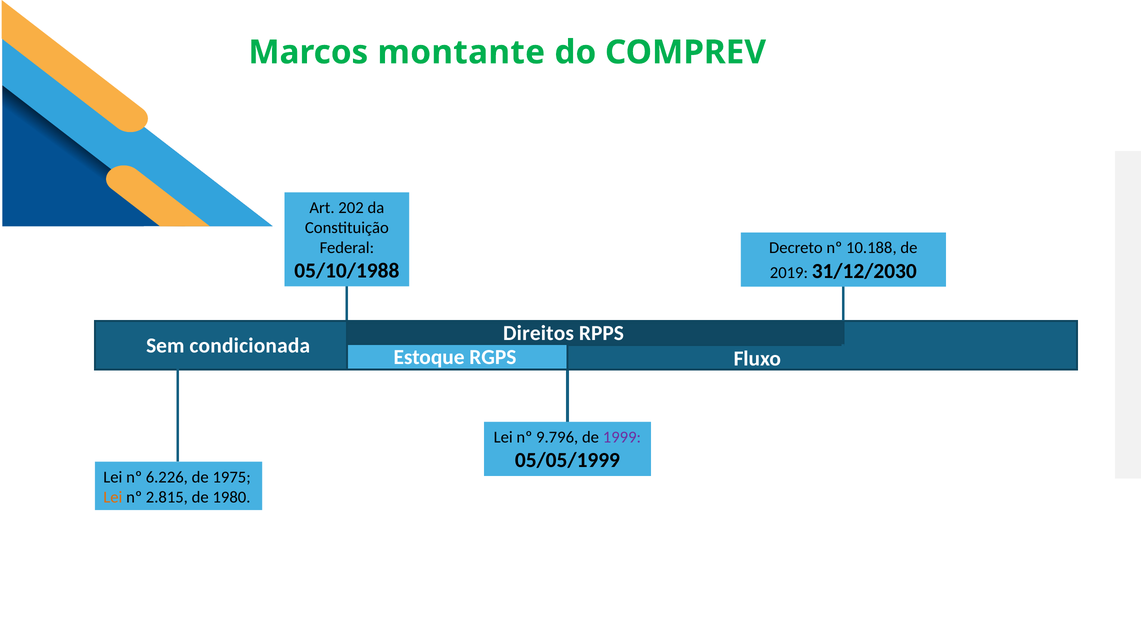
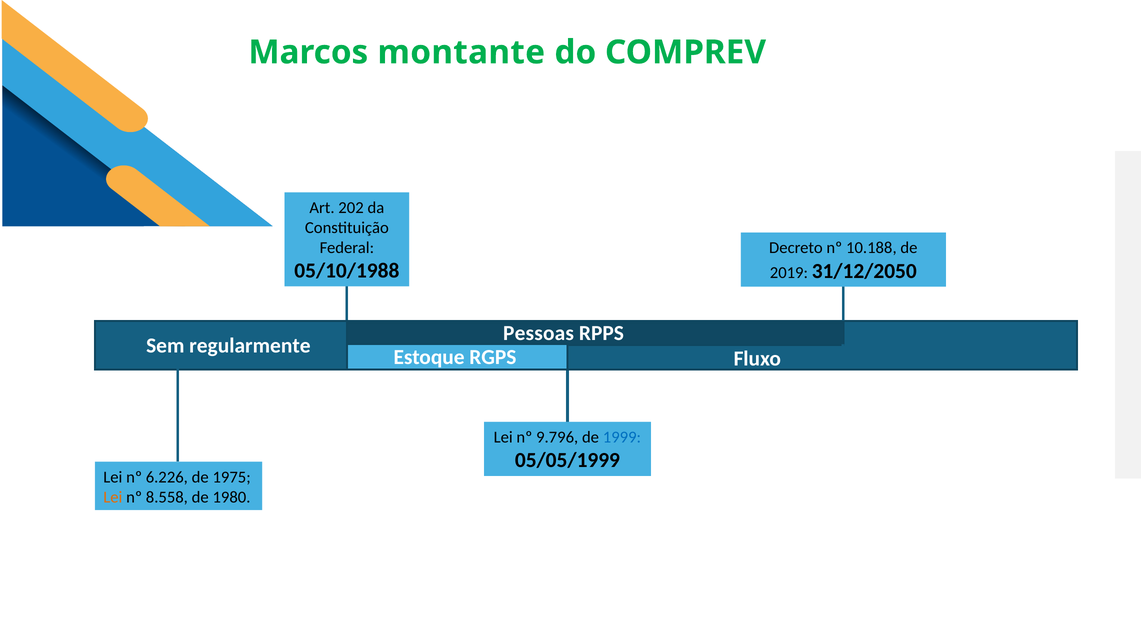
31/12/2030: 31/12/2030 -> 31/12/2050 (864, 271)
Direitos: Direitos -> Pessoas (539, 333)
condicionada: condicionada -> regularmente (250, 346)
1999 colour: purple -> blue (622, 437)
2.815: 2.815 -> 8.558 (167, 497)
